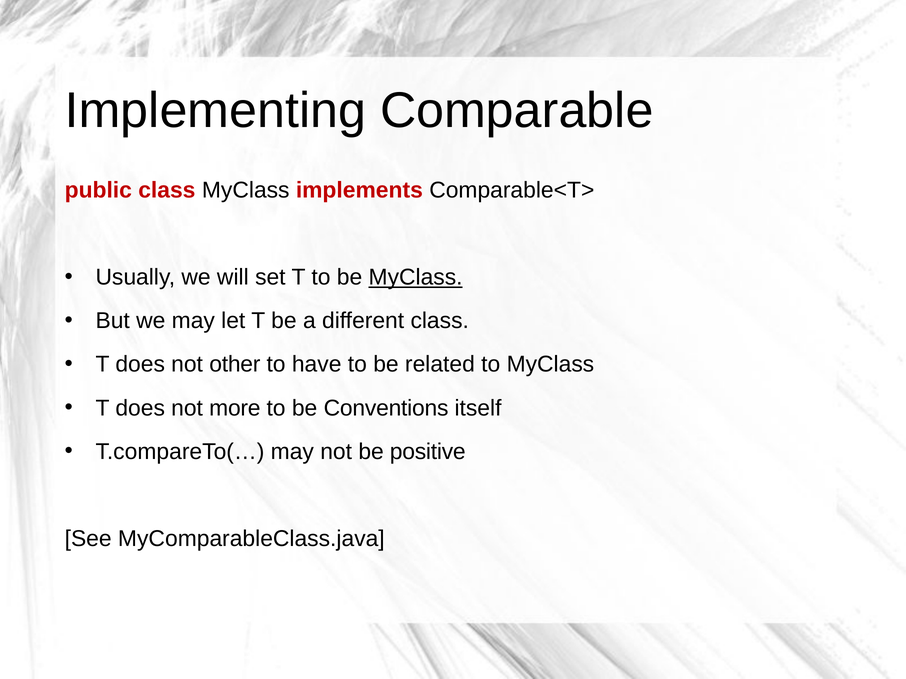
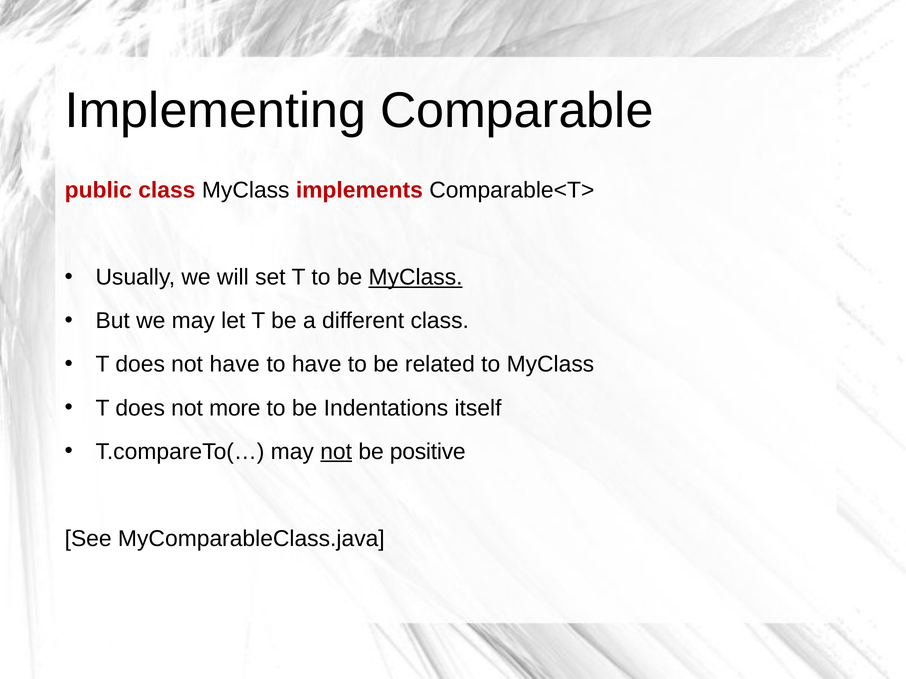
not other: other -> have (235, 365)
Conventions: Conventions -> Indentations (386, 408)
not underline: none -> present (336, 452)
